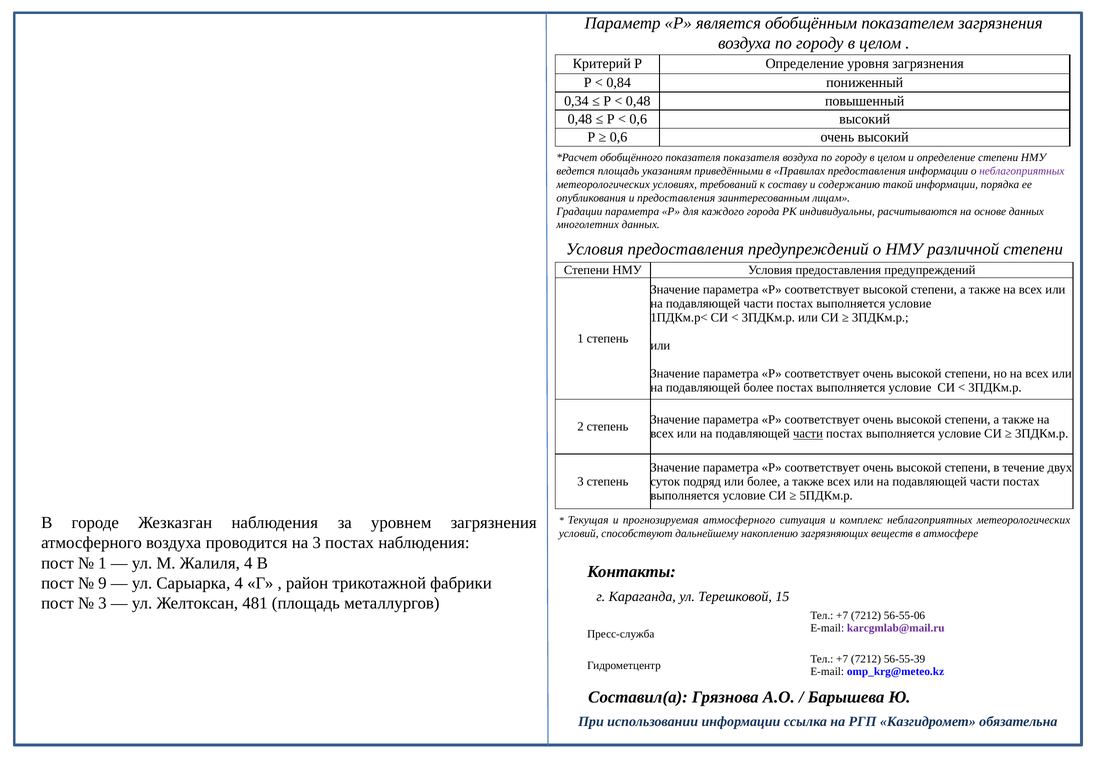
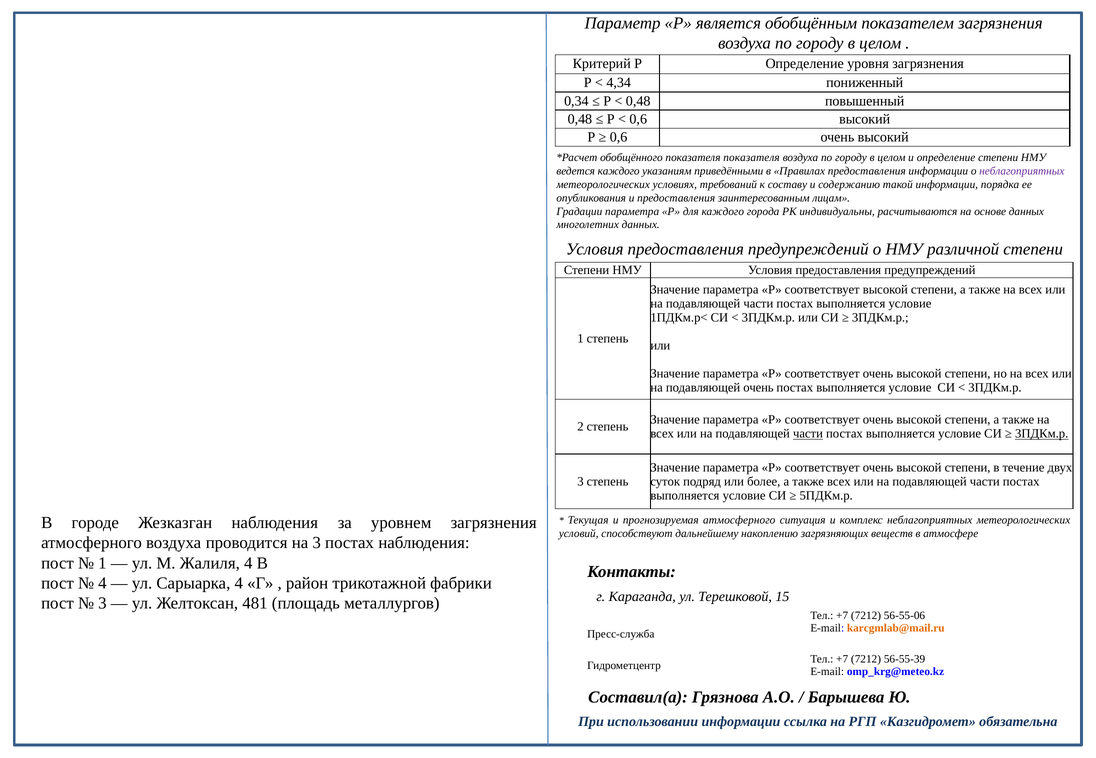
0,84: 0,84 -> 4,34 (619, 83)
ведется площадь: площадь -> каждого (619, 171)
подавляющей более: более -> очень (758, 388)
3ПДКм.р underline: none -> present (1042, 434)
9: 9 -> 4 (102, 584)
karcgmlab@mail.ru colour: purple -> orange (896, 629)
